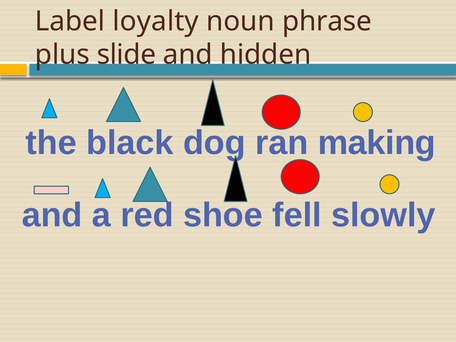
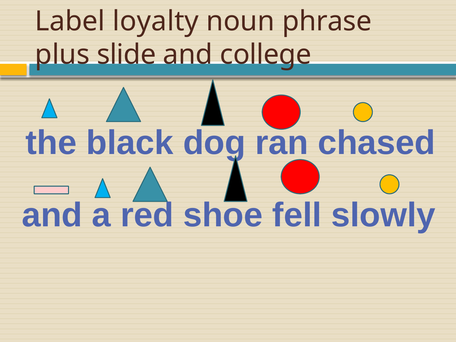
hidden: hidden -> college (266, 55)
making: making -> chased (377, 143)
